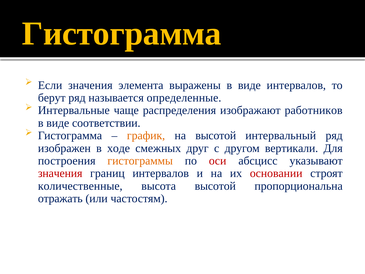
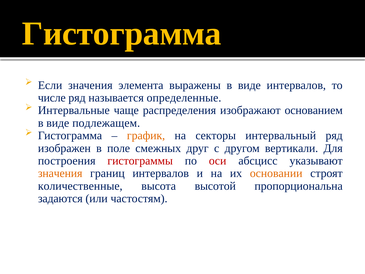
берут: берут -> числе (52, 98)
работников: работников -> основанием (314, 110)
соответствии: соответствии -> подлежащем (106, 123)
на высотой: высотой -> секторы (216, 135)
ходе: ходе -> поле (119, 148)
гистограммы colour: orange -> red (140, 161)
значения colour: red -> orange (60, 173)
основании colour: red -> orange (276, 173)
отражать: отражать -> задаются (60, 198)
